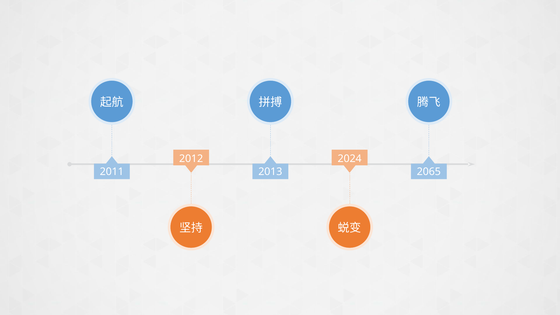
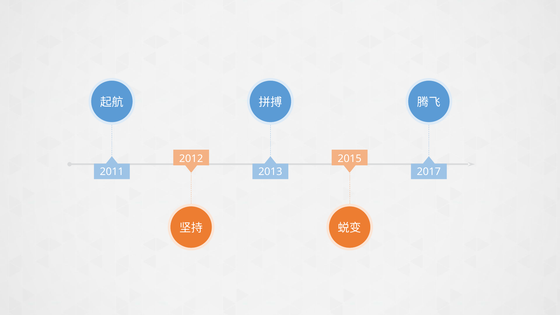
2024: 2024 -> 2015 (350, 159)
2065: 2065 -> 2017 (429, 172)
